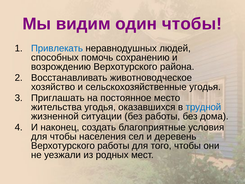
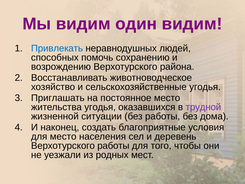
один чтобы: чтобы -> видим (192, 24)
трудной colour: blue -> purple (203, 107)
для чтобы: чтобы -> место (63, 136)
